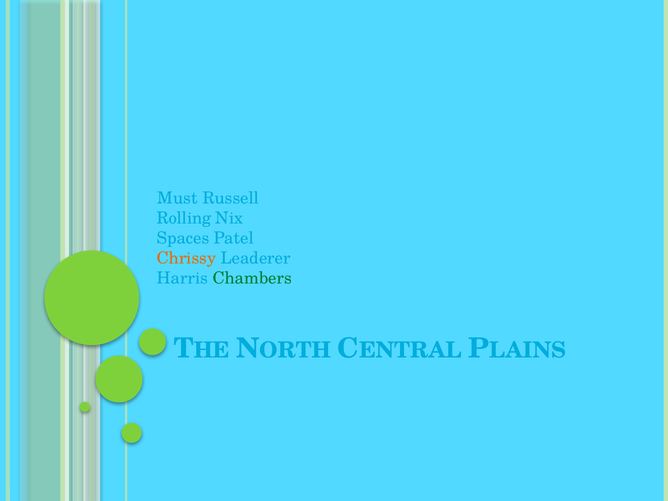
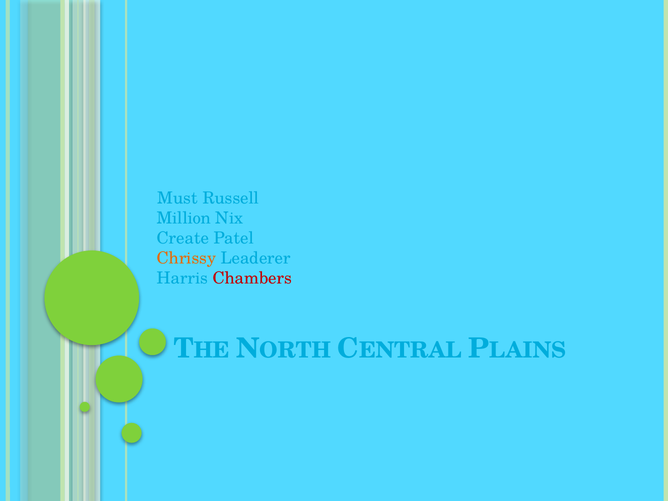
Rolling: Rolling -> Million (184, 218)
Spaces: Spaces -> Create (183, 238)
Chambers colour: green -> red (252, 278)
